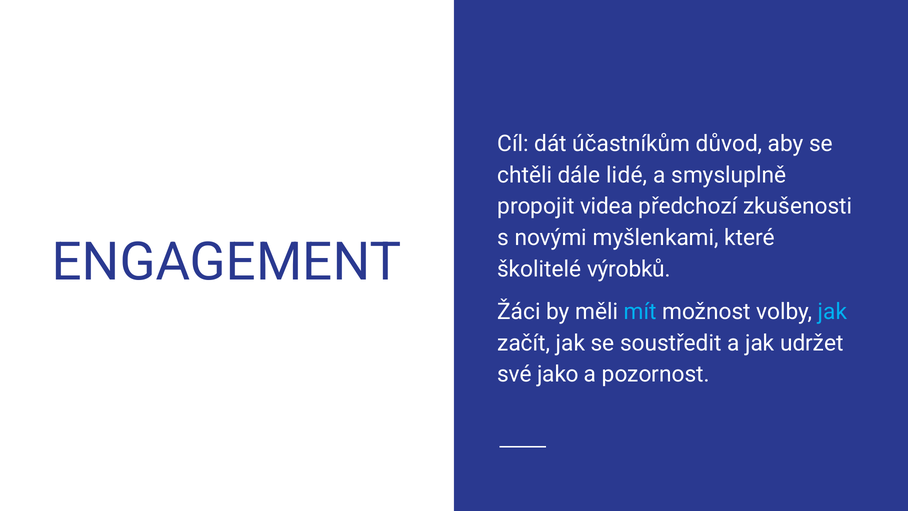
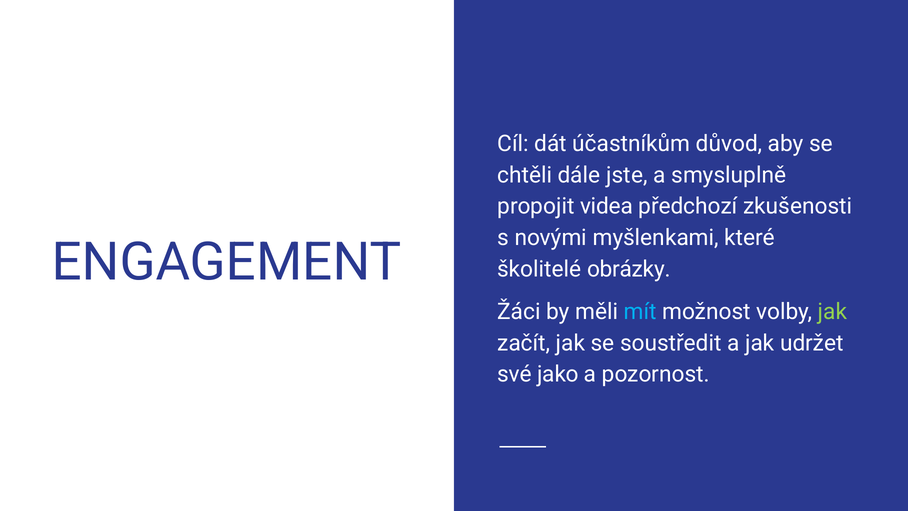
lidé: lidé -> jste (627, 175)
výrobků: výrobků -> obrázky (629, 269)
jak colour: light blue -> light green (833, 312)
